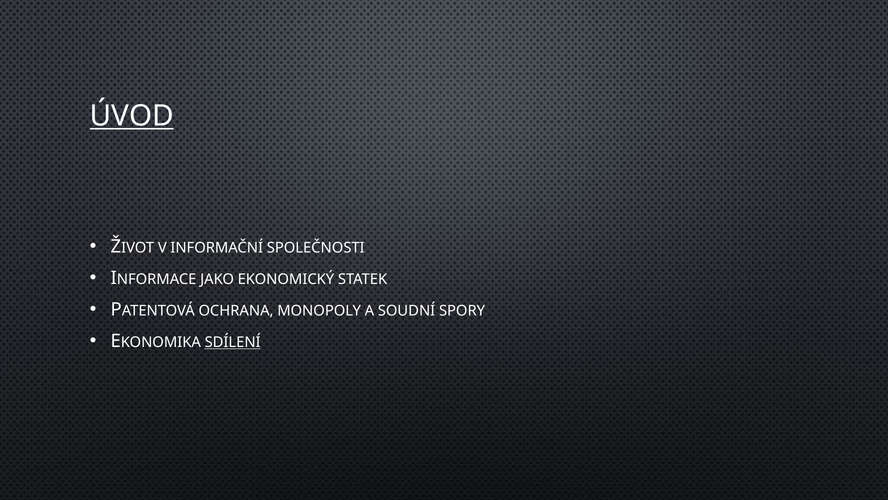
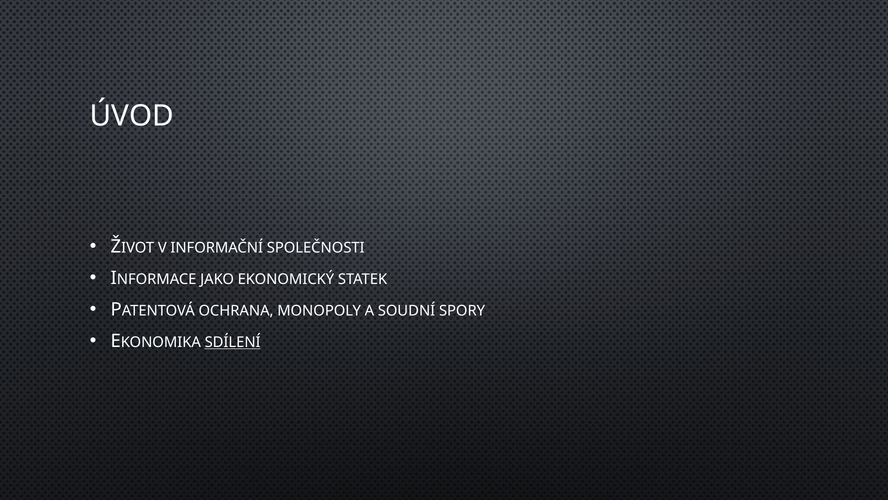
ÚVOD underline: present -> none (132, 116)
